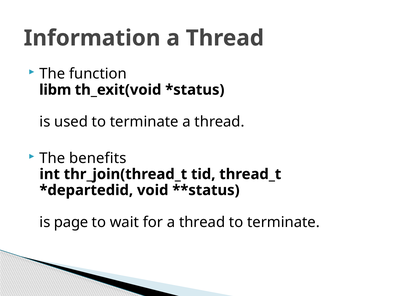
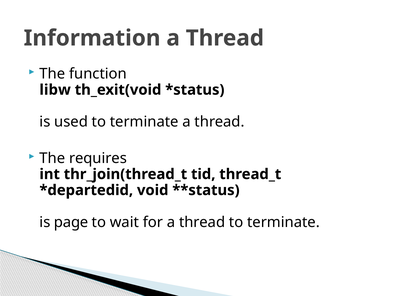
libm: libm -> libw (55, 90)
benefits: benefits -> requires (98, 158)
